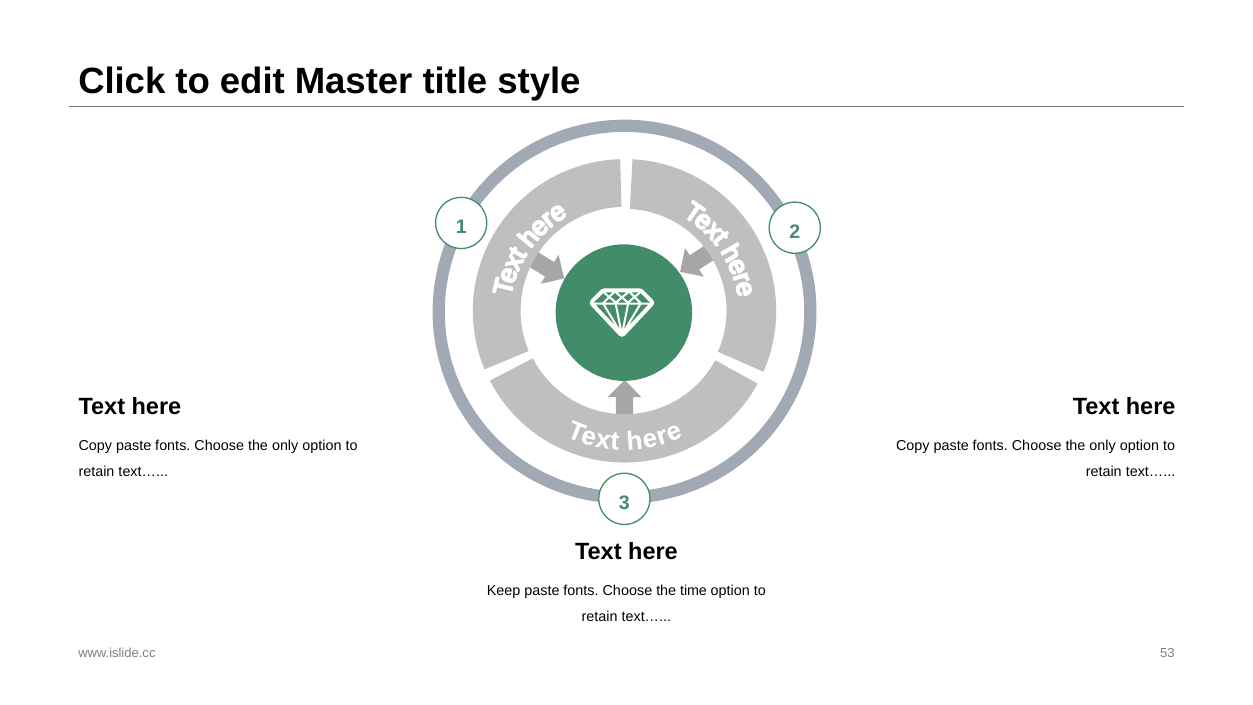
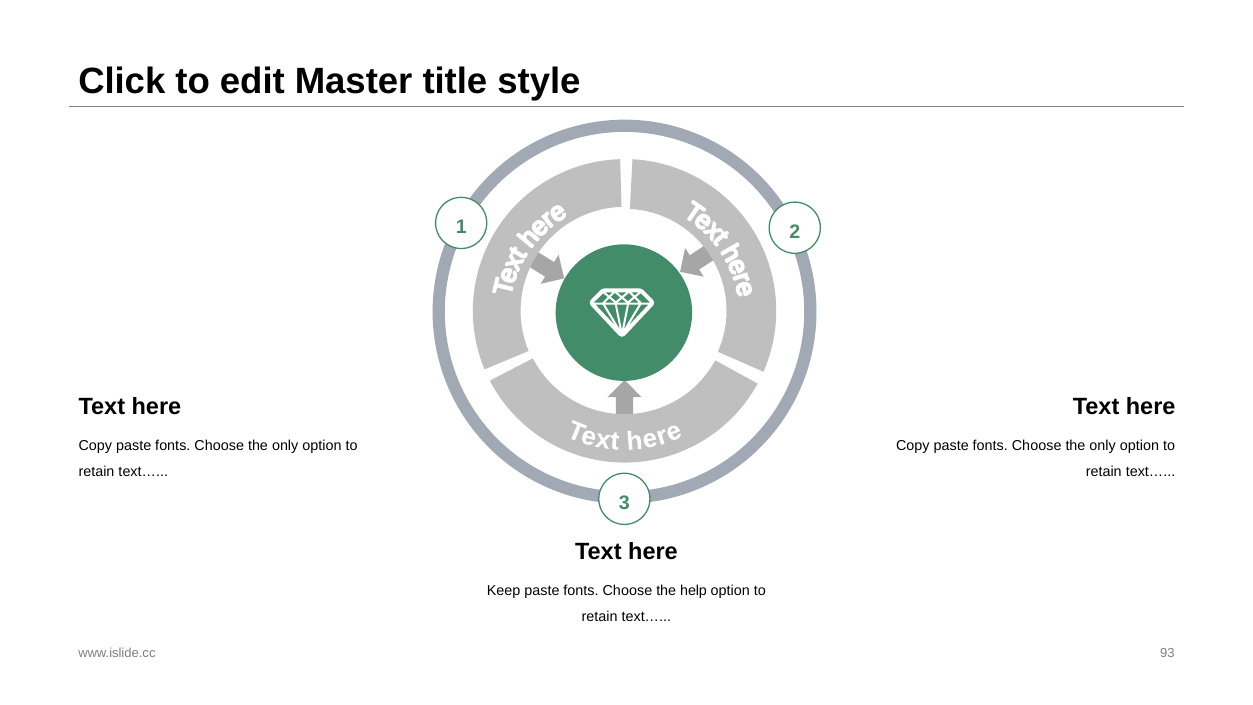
time: time -> help (694, 591)
53: 53 -> 93 (1167, 653)
